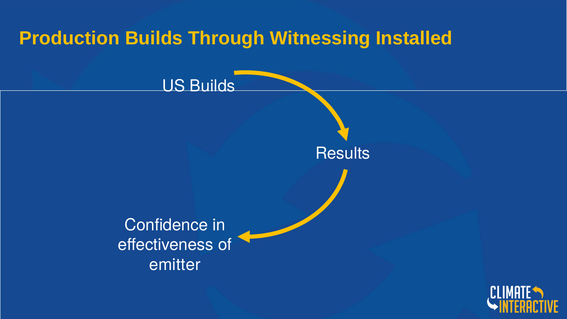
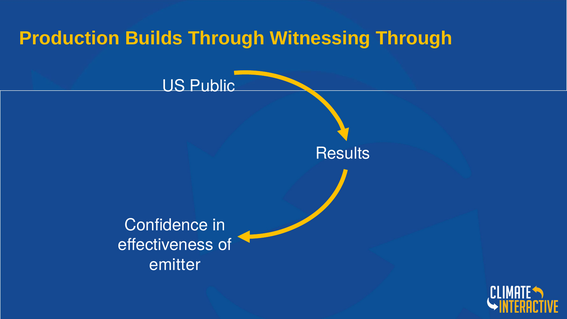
Witnessing Installed: Installed -> Through (414, 38)
US Builds: Builds -> Public (212, 86)
